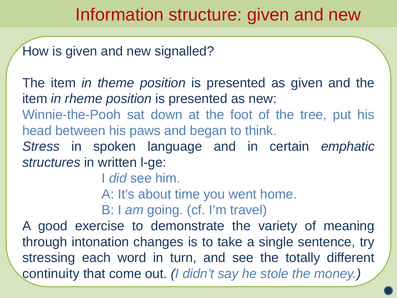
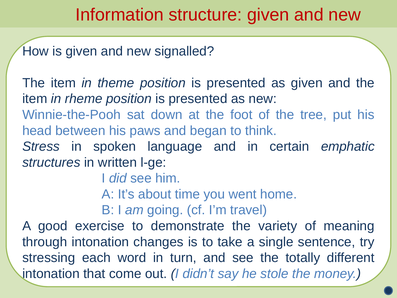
continuity: continuity -> intonation (51, 273)
